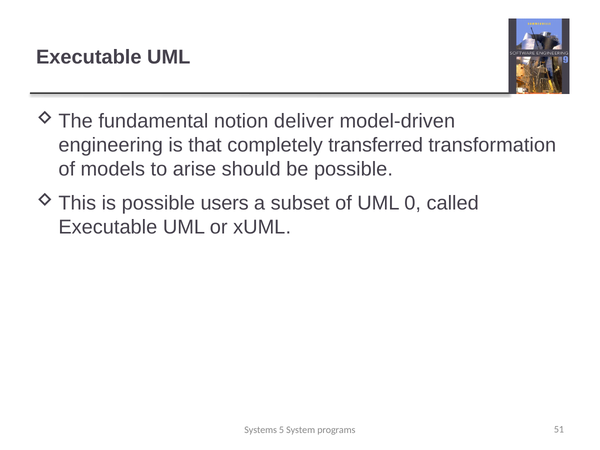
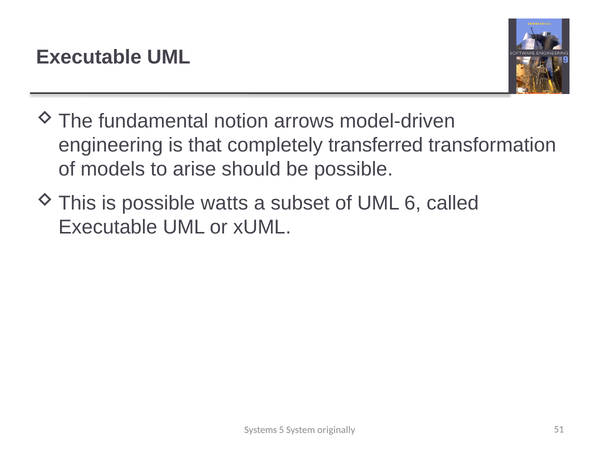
deliver: deliver -> arrows (304, 121)
users: users -> watts (224, 203)
0: 0 -> 6 (413, 203)
programs: programs -> originally (336, 430)
